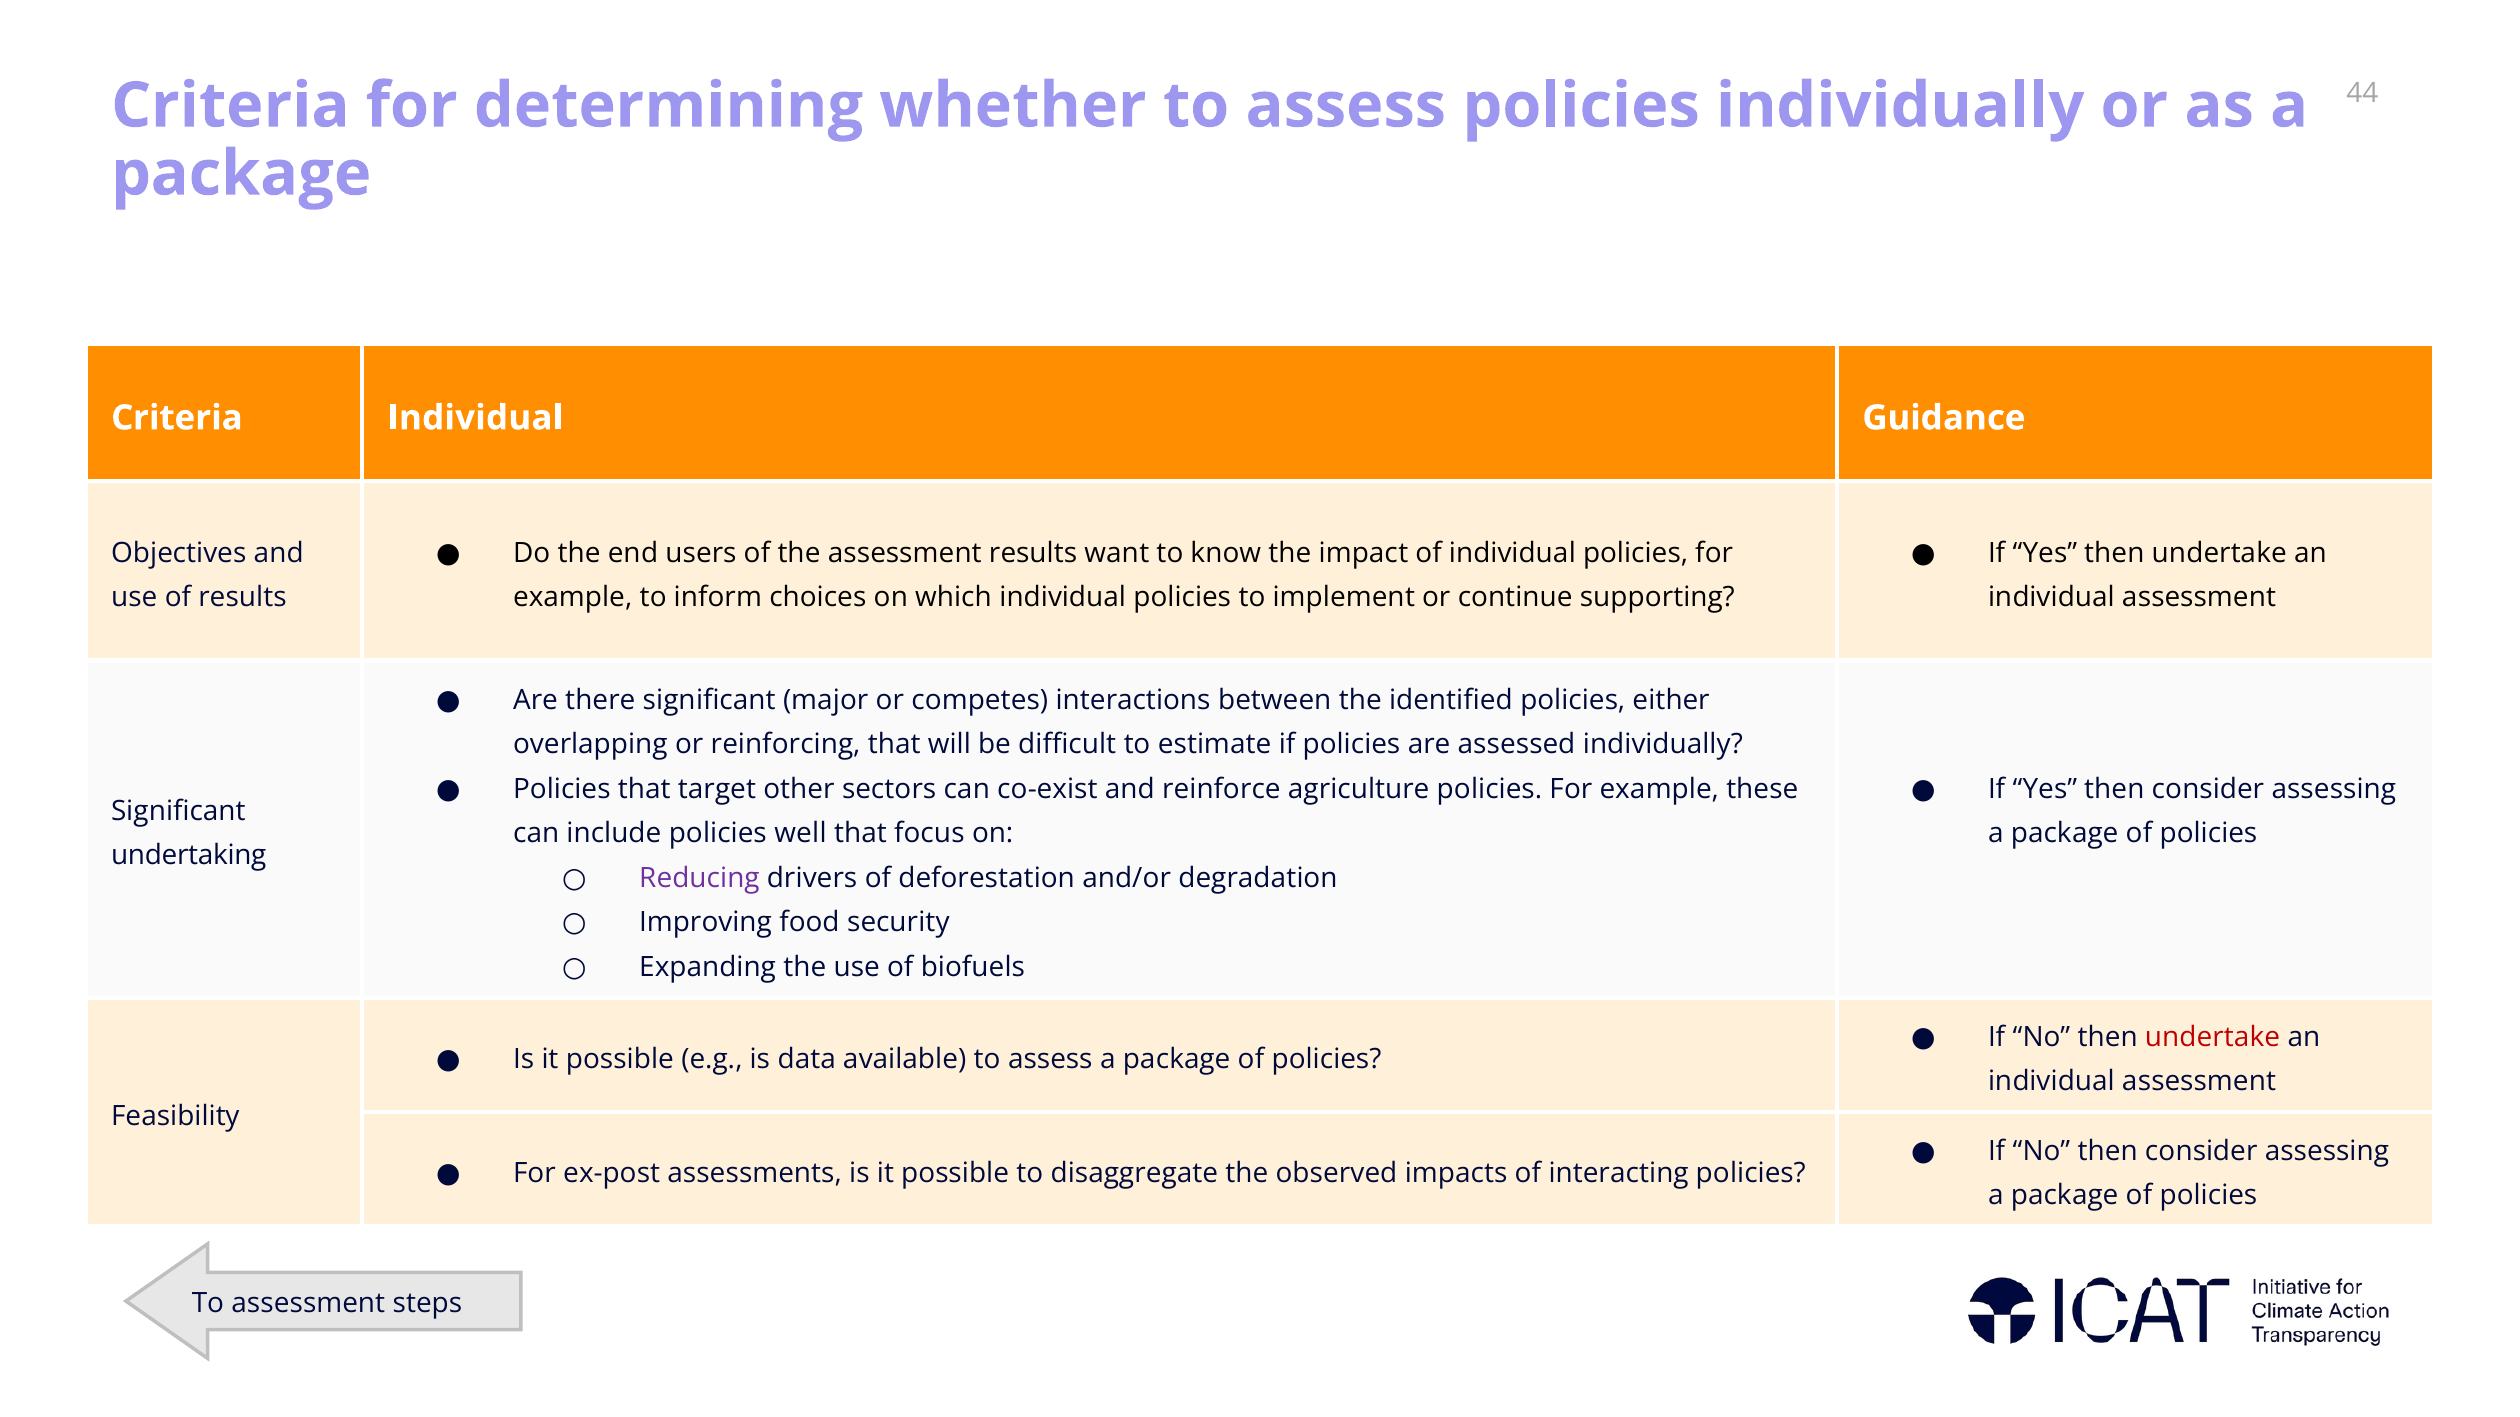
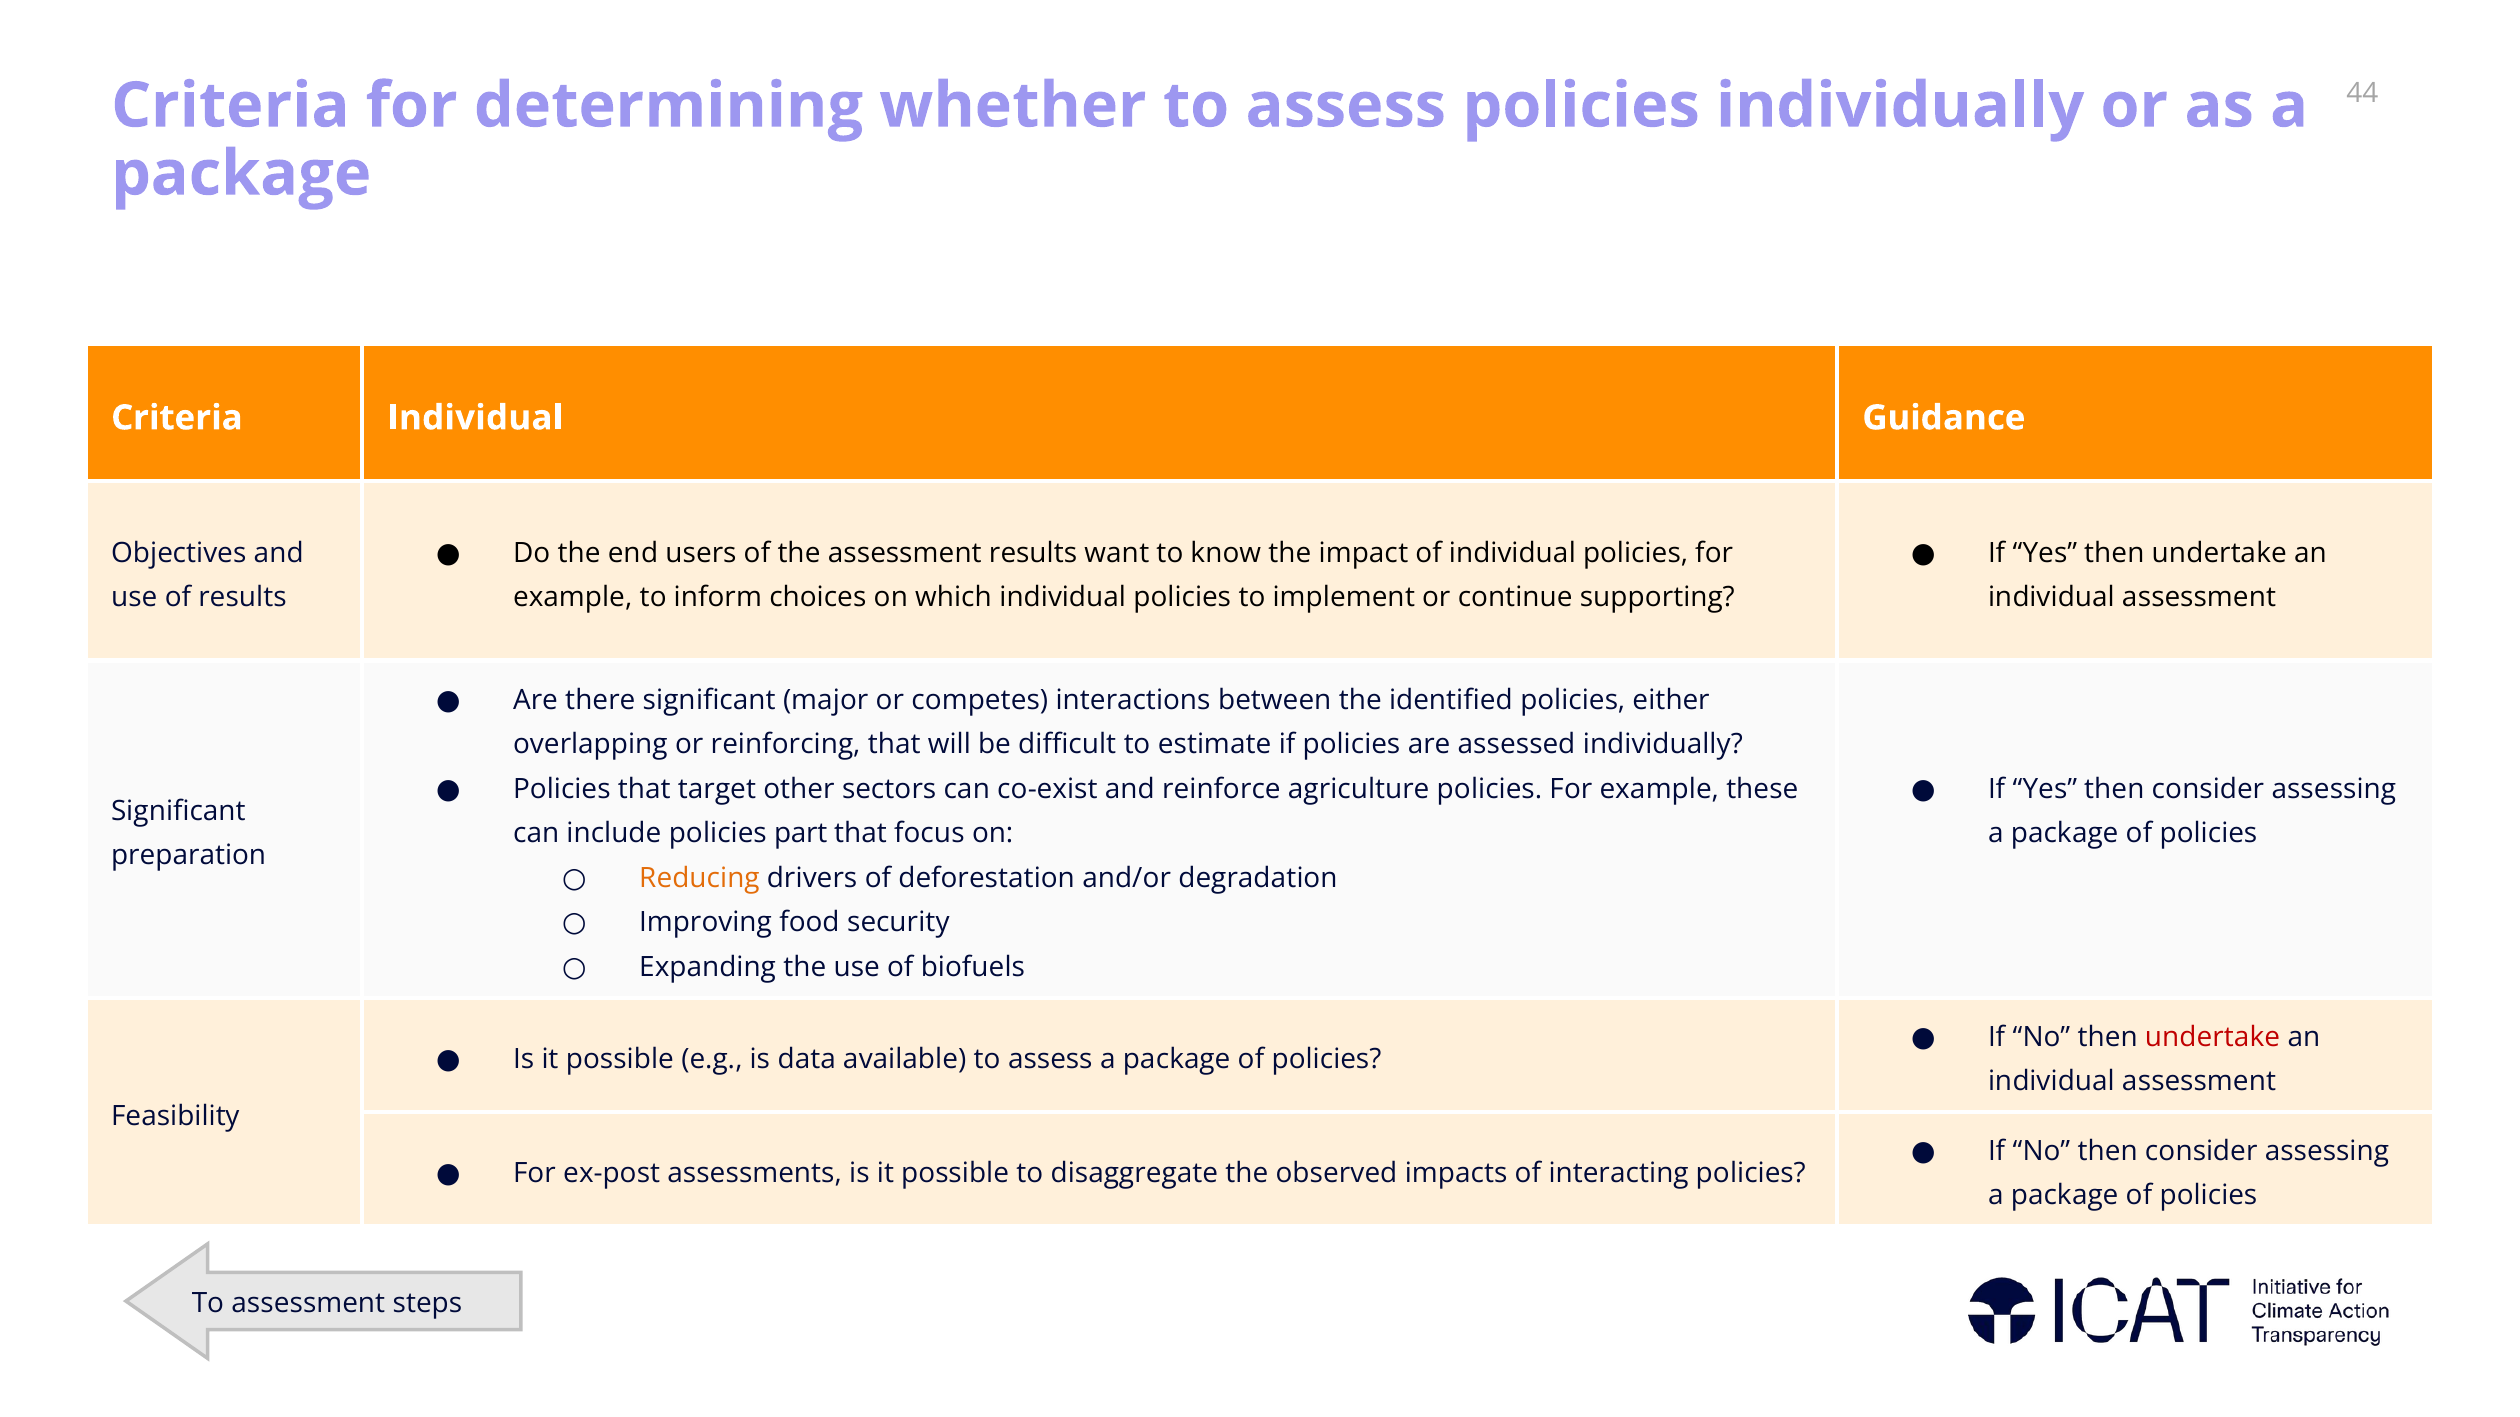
well: well -> part (801, 834)
undertaking: undertaking -> preparation (189, 856)
Reducing colour: purple -> orange (699, 878)
